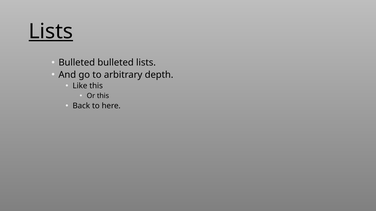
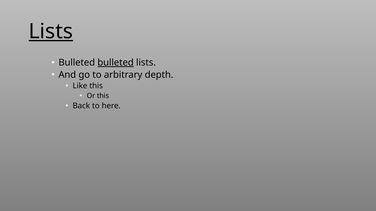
bulleted underline: none -> present (116, 63)
